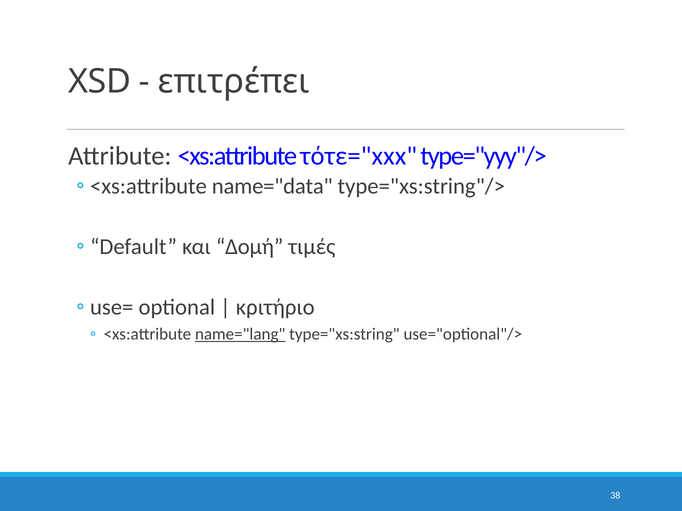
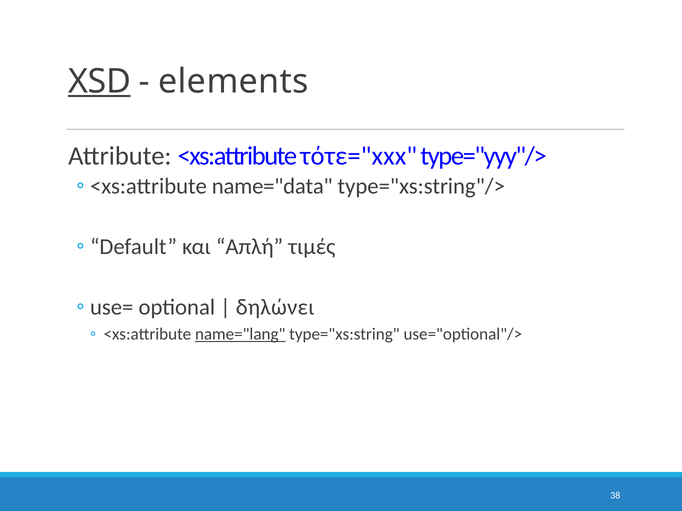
XSD underline: none -> present (100, 82)
επιτρέπει: επιτρέπει -> elements (233, 82)
Δομή: Δομή -> Απλή (250, 247)
κριτήριο: κριτήριο -> δηλώνει (275, 308)
